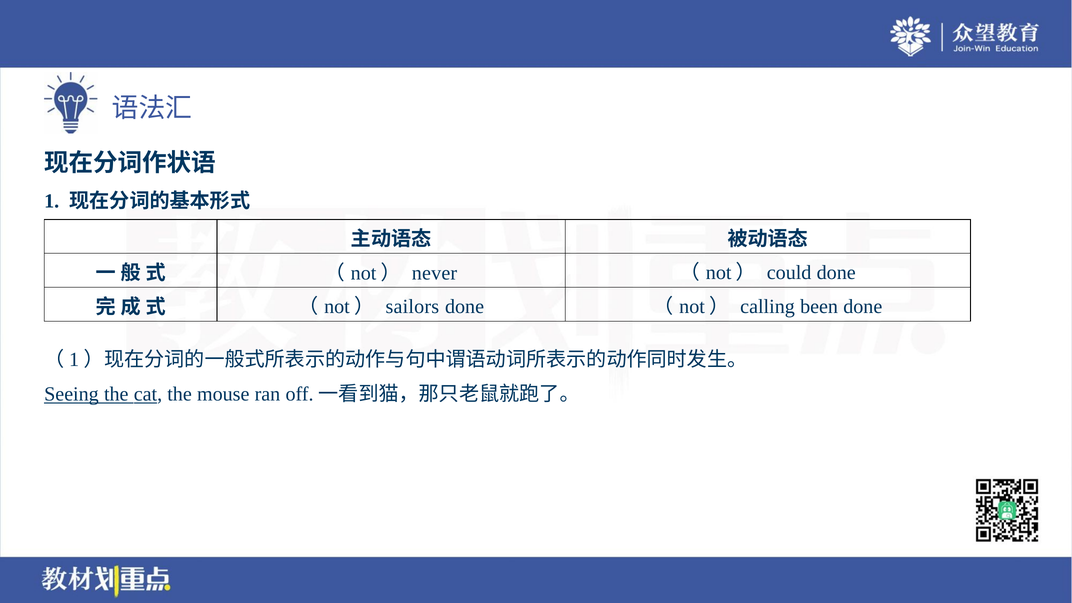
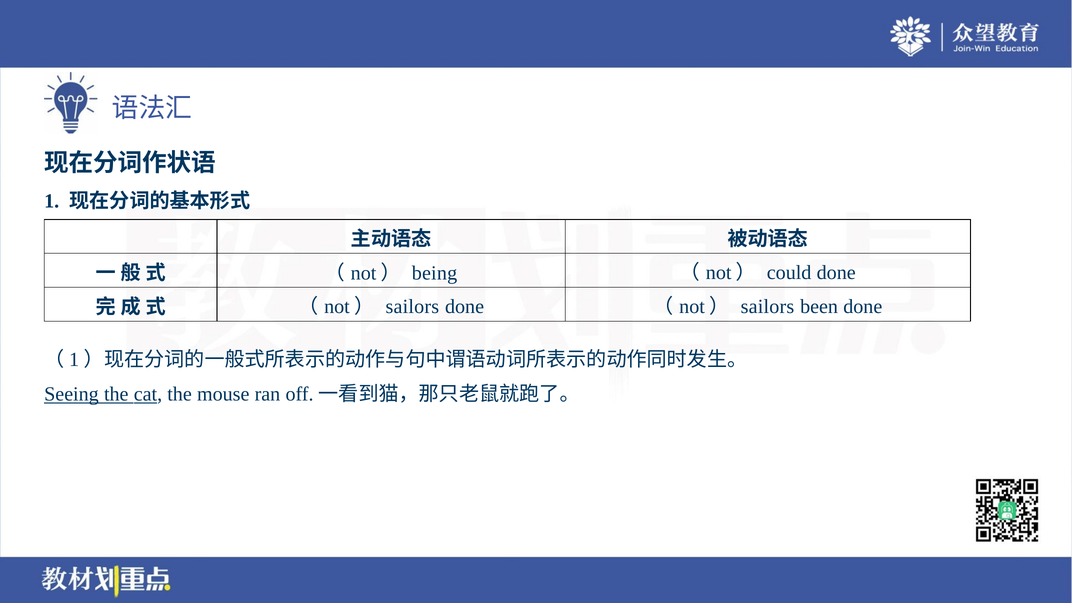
never: never -> being (434, 273)
calling: calling -> sailors (767, 307)
